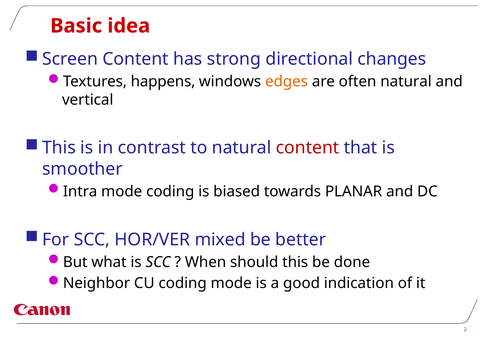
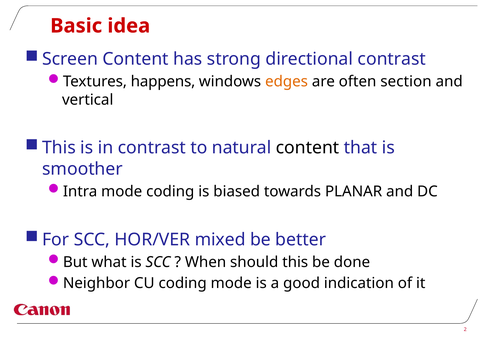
directional changes: changes -> contrast (392, 59)
often natural: natural -> section (406, 82)
content colour: red -> black (308, 148)
